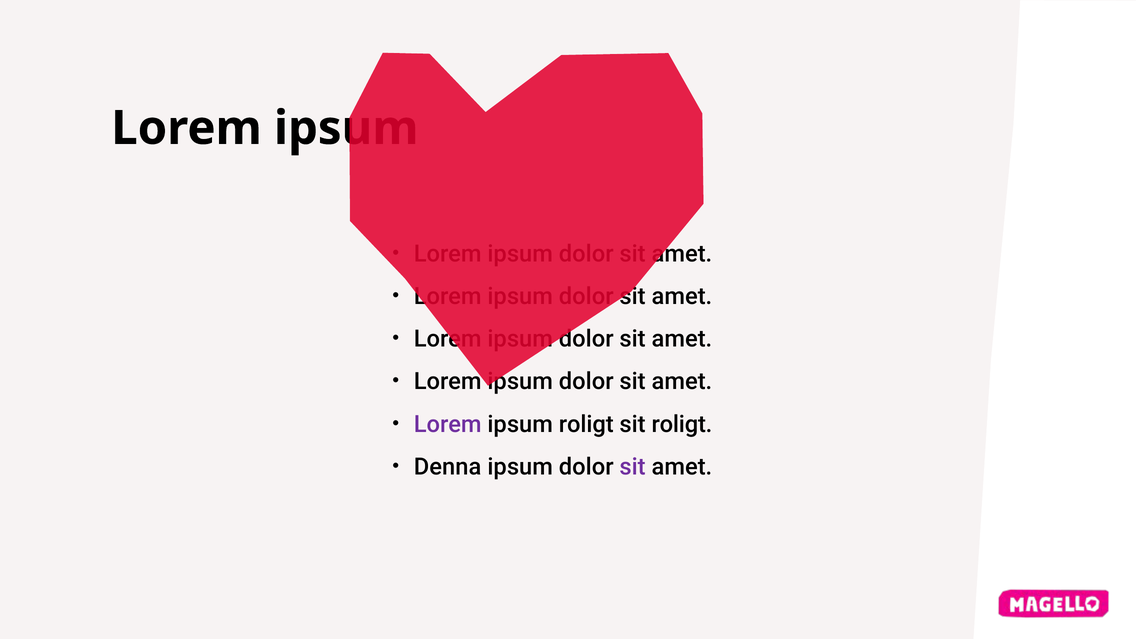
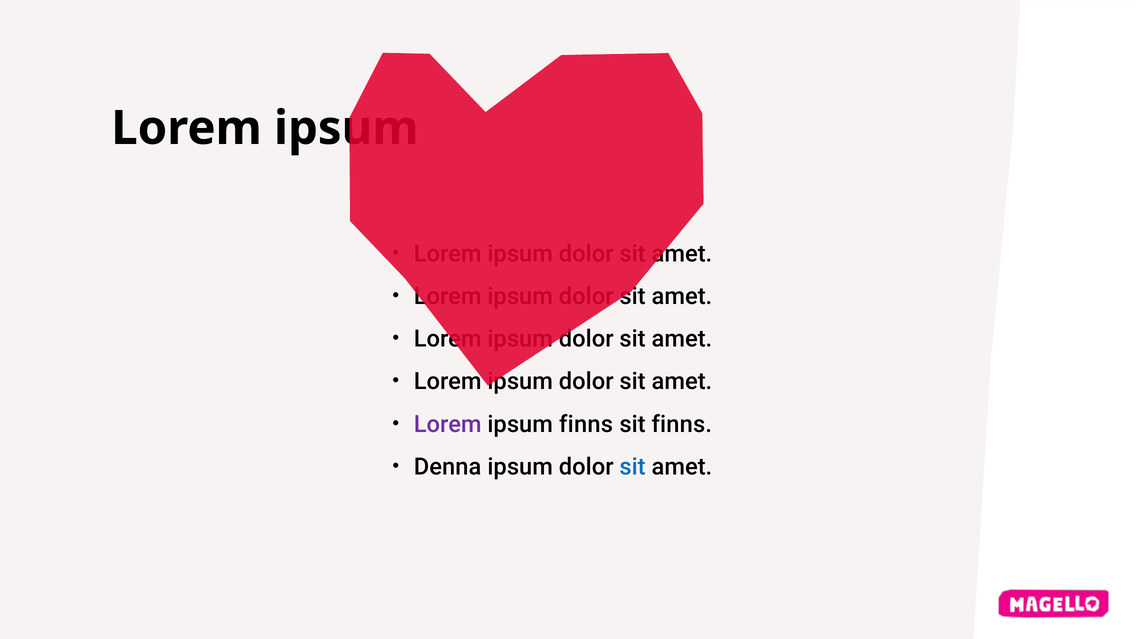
ipsum roligt: roligt -> finns (586, 424)
sit roligt: roligt -> finns (682, 424)
sit colour: purple -> blue (633, 467)
